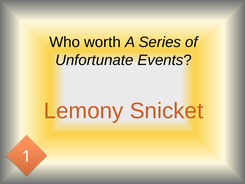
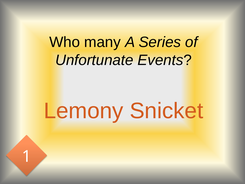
worth: worth -> many (102, 42)
